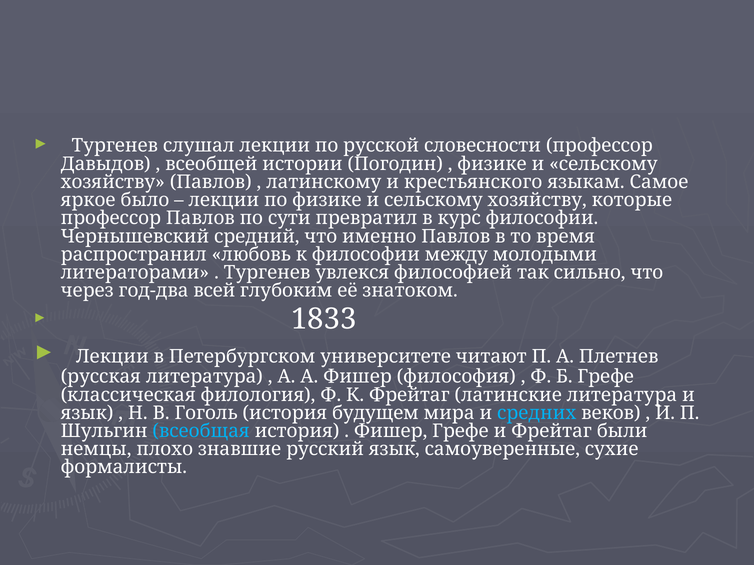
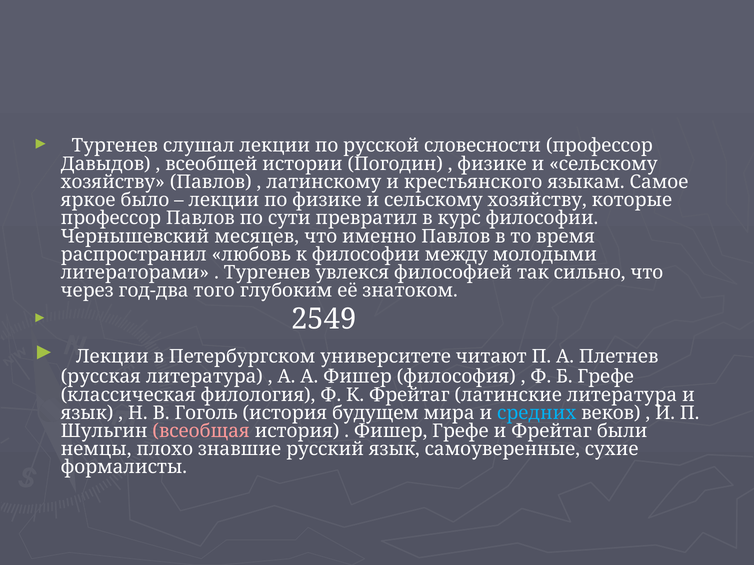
средний: средний -> месяцев (257, 237)
всей: всей -> того (214, 291)
1833: 1833 -> 2549 (324, 319)
всеобщая colour: light blue -> pink (201, 431)
